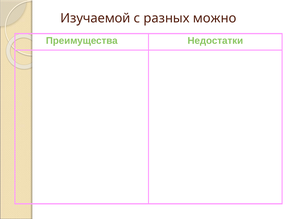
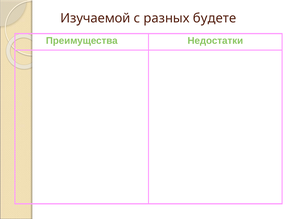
можно: можно -> будете (215, 18)
